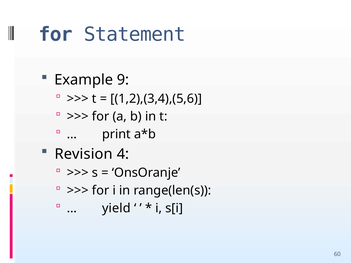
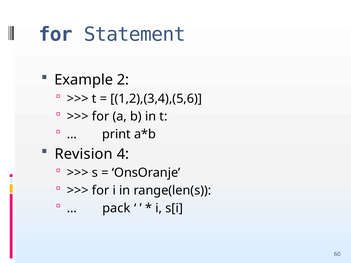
9: 9 -> 2 (123, 80)
yield: yield -> pack (116, 208)
